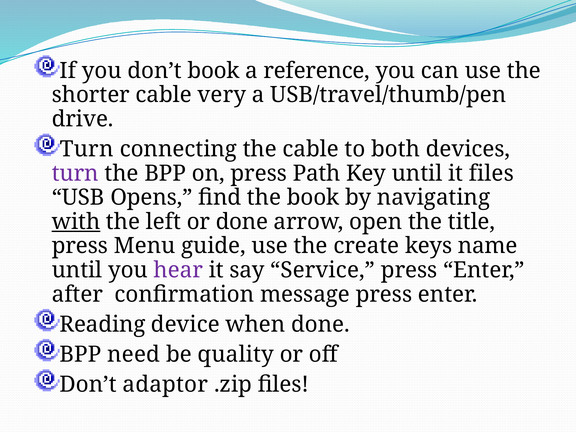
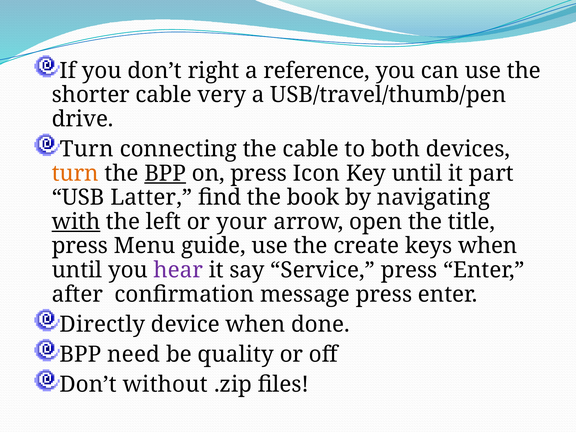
don’t book: book -> right (214, 71)
turn colour: purple -> orange (75, 173)
BPP underline: none -> present (165, 173)
Path: Path -> Icon (316, 173)
it files: files -> part (491, 173)
Opens: Opens -> Latter (151, 198)
or done: done -> your (242, 222)
keys name: name -> when (488, 246)
Reading: Reading -> Directly (102, 324)
adaptor: adaptor -> without (165, 385)
